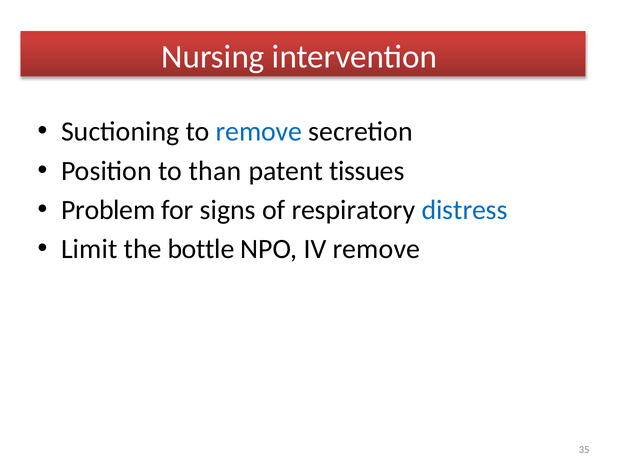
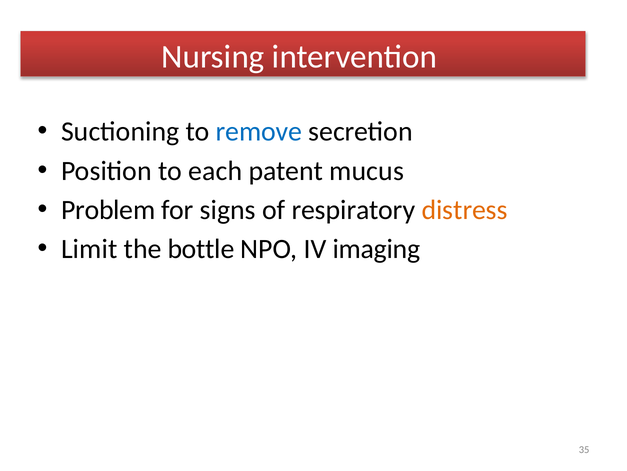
than: than -> each (215, 171)
tissues: tissues -> mucus (367, 171)
distress colour: blue -> orange (465, 210)
IV remove: remove -> imaging (377, 249)
